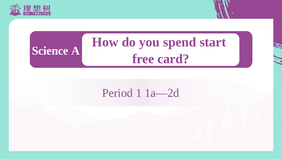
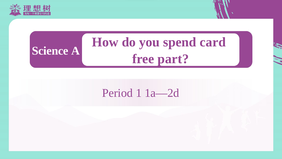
start: start -> card (213, 42)
card: card -> part (173, 59)
